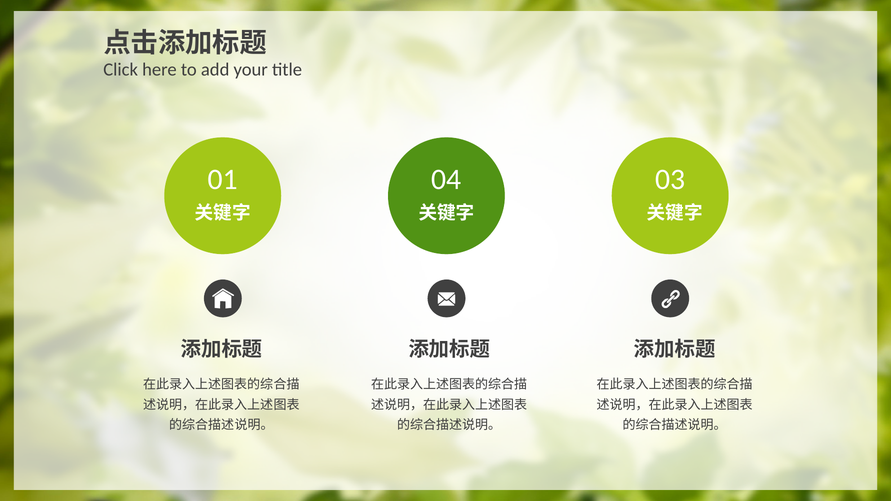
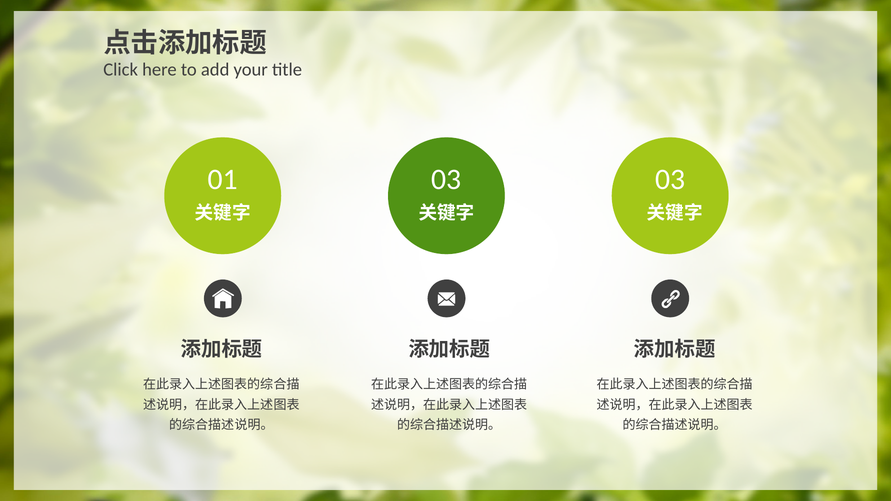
01 04: 04 -> 03 (446, 180)
